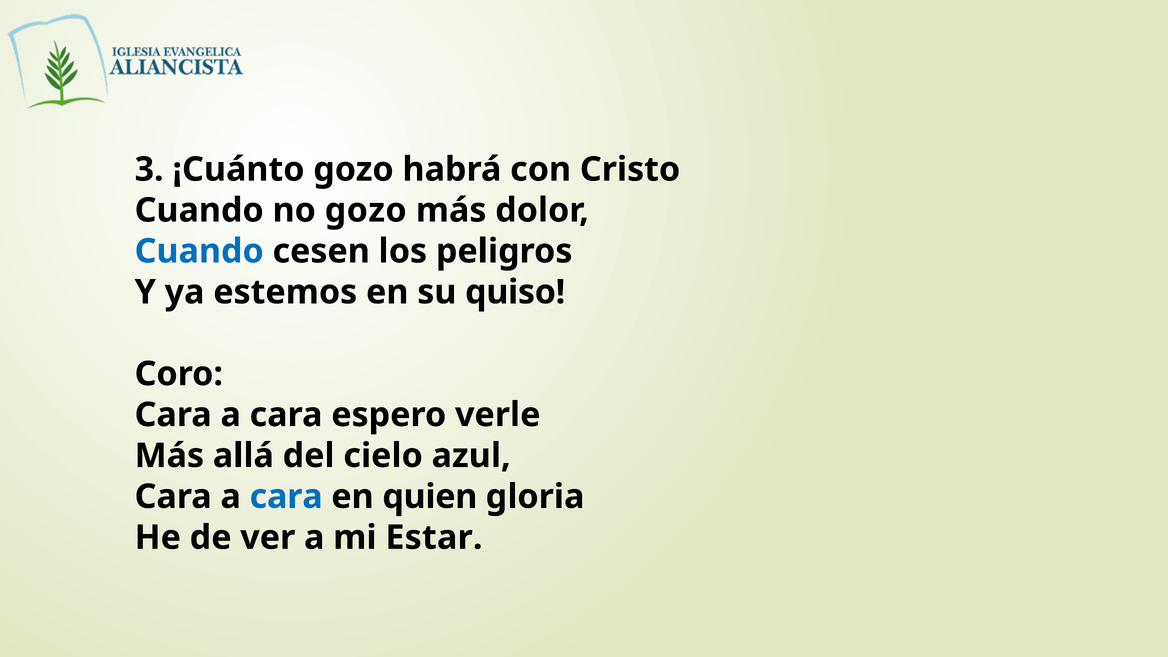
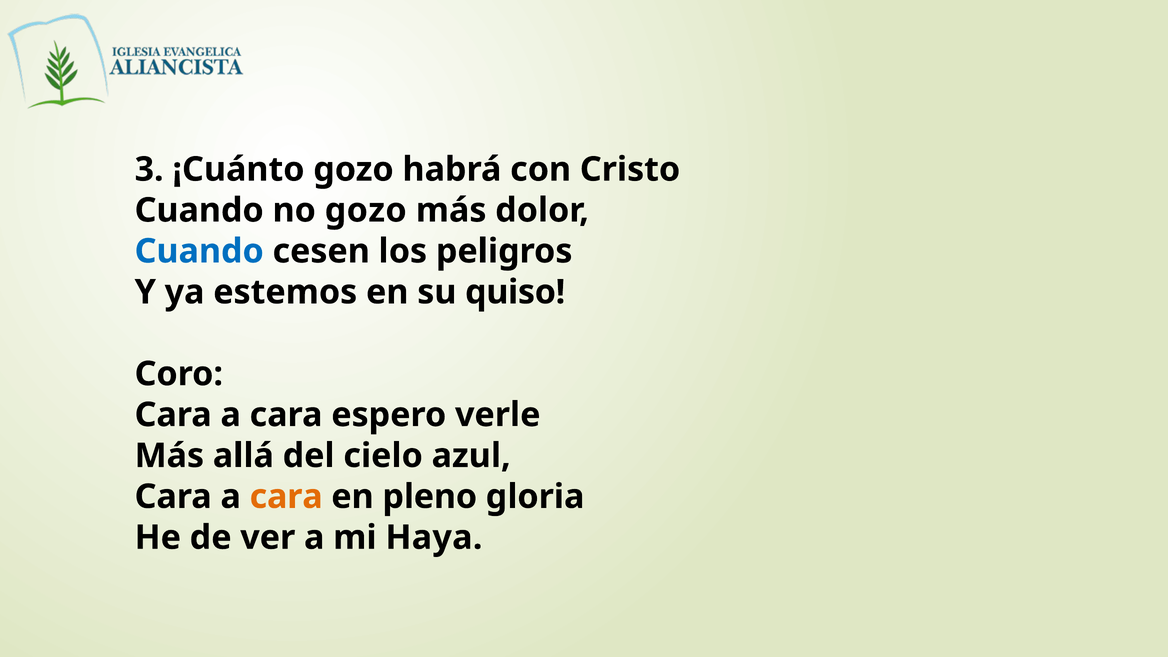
cara colour: blue -> orange (286, 497)
quien: quien -> pleno (430, 497)
Estar: Estar -> Haya (434, 538)
